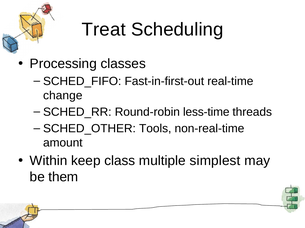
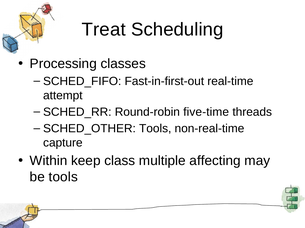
change: change -> attempt (63, 96)
less-time: less-time -> five-time (206, 112)
amount: amount -> capture (63, 143)
simplest: simplest -> affecting (215, 161)
be them: them -> tools (63, 178)
